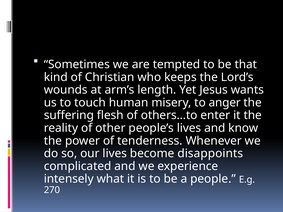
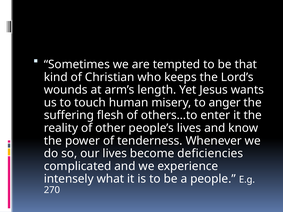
disappoints: disappoints -> deficiencies (210, 154)
